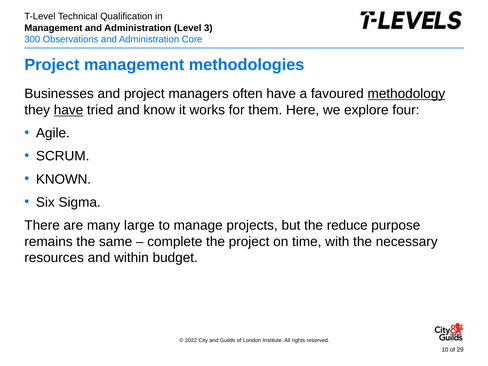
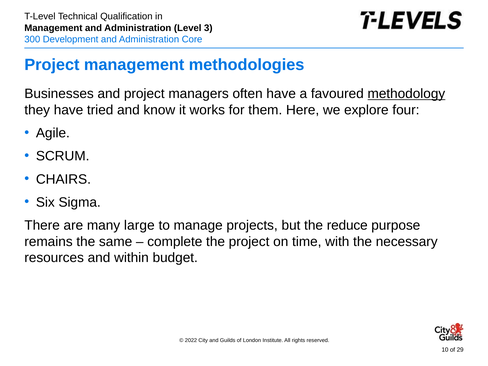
Observations: Observations -> Development (71, 39)
have underline: present -> none (69, 110)
KNOWN: KNOWN -> CHAIRS (63, 179)
